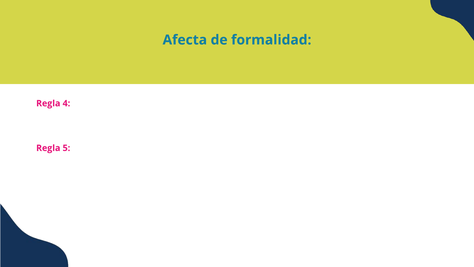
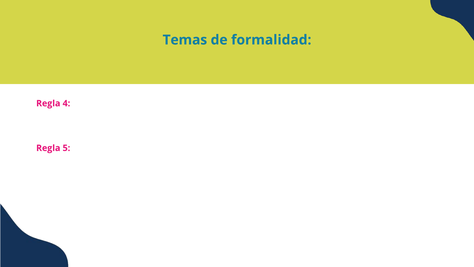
Afecta: Afecta -> Temas (185, 40)
